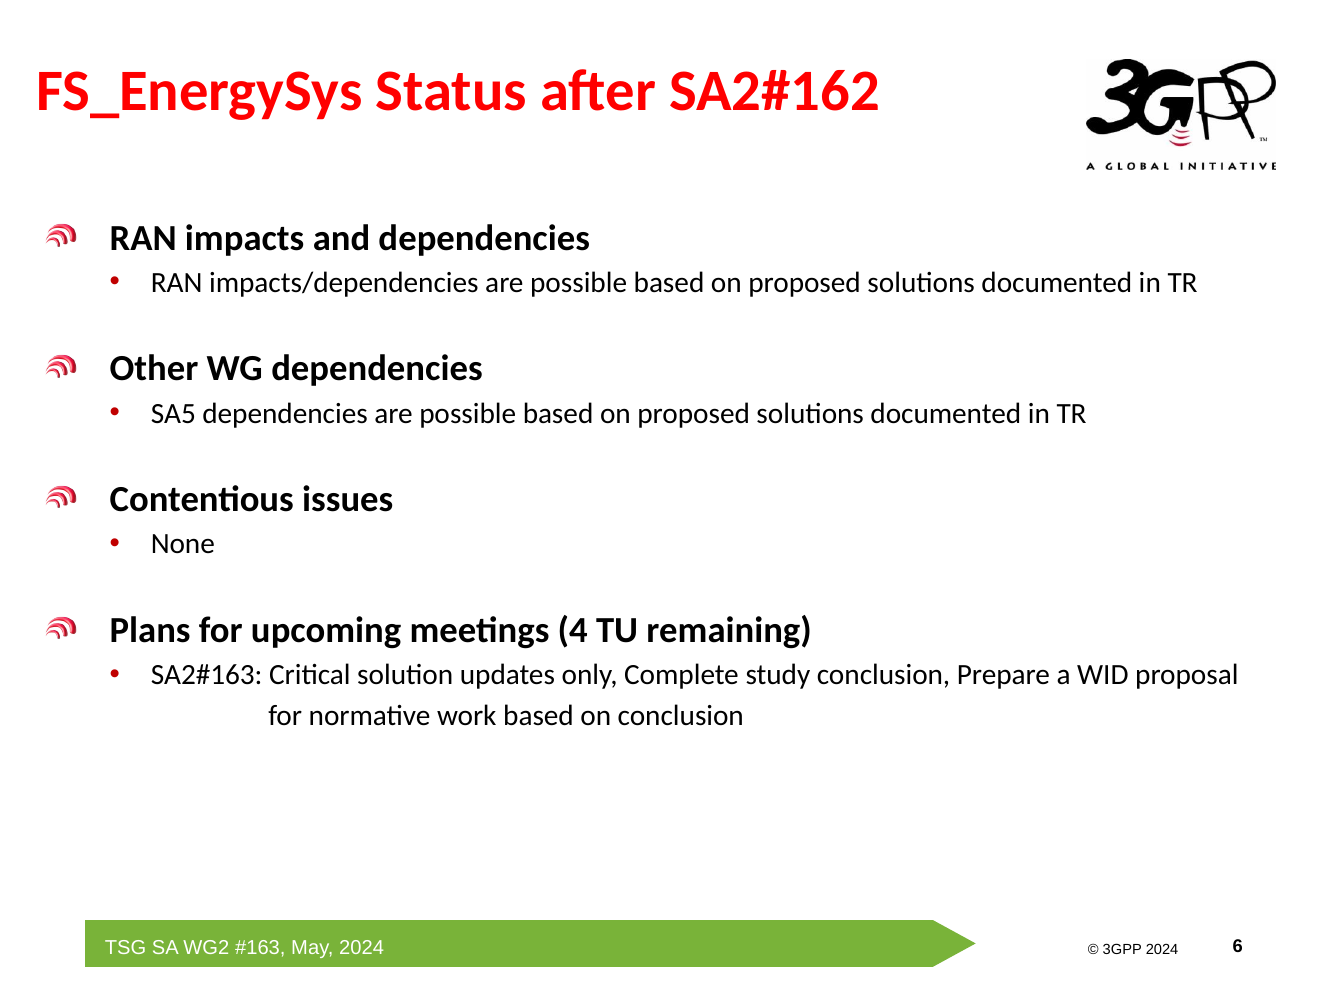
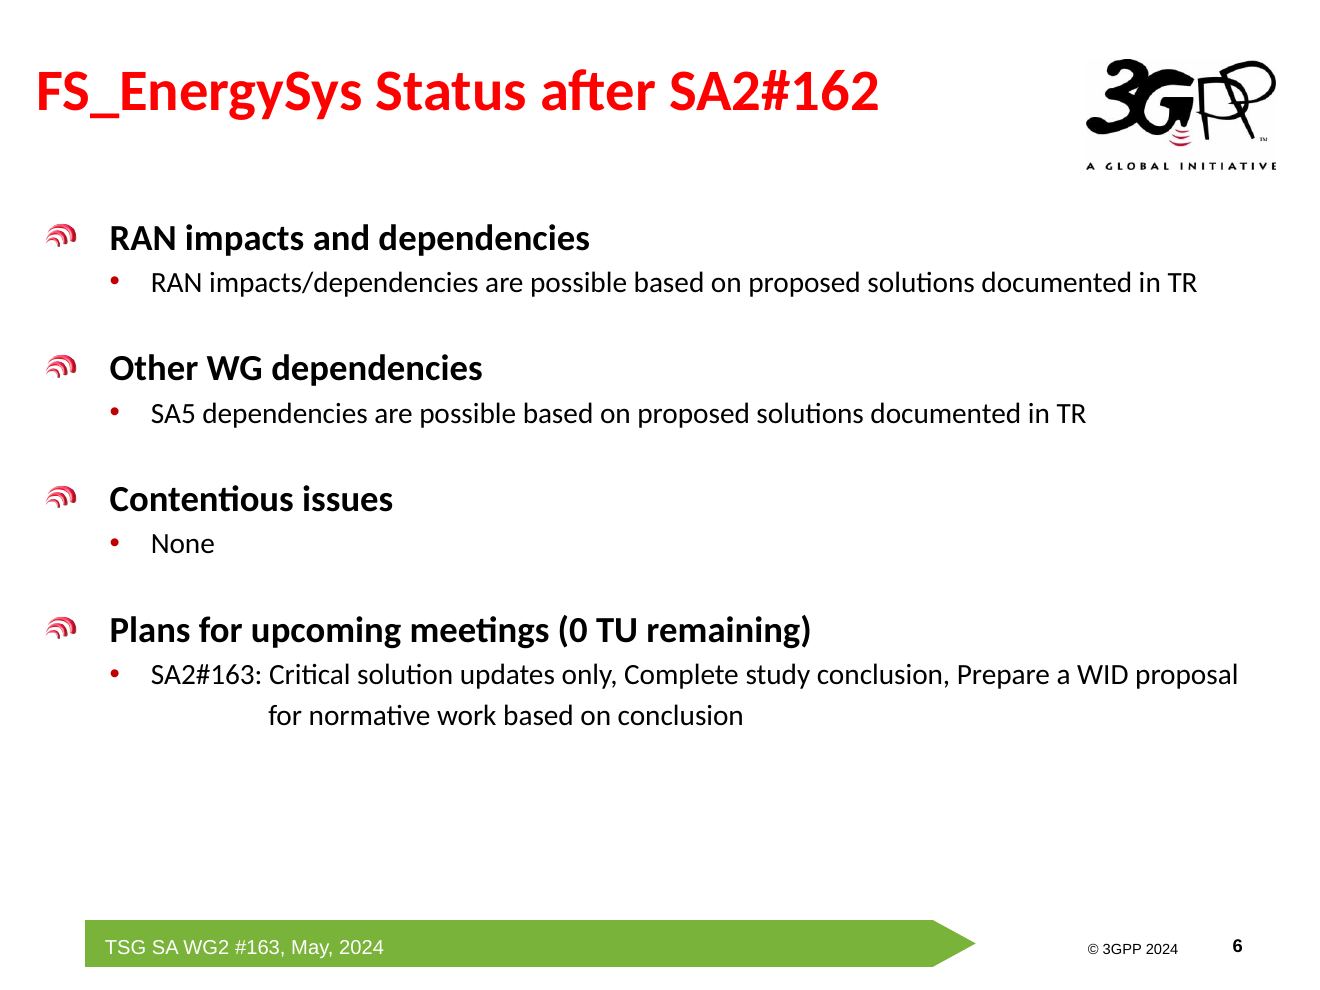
4: 4 -> 0 (573, 631)
